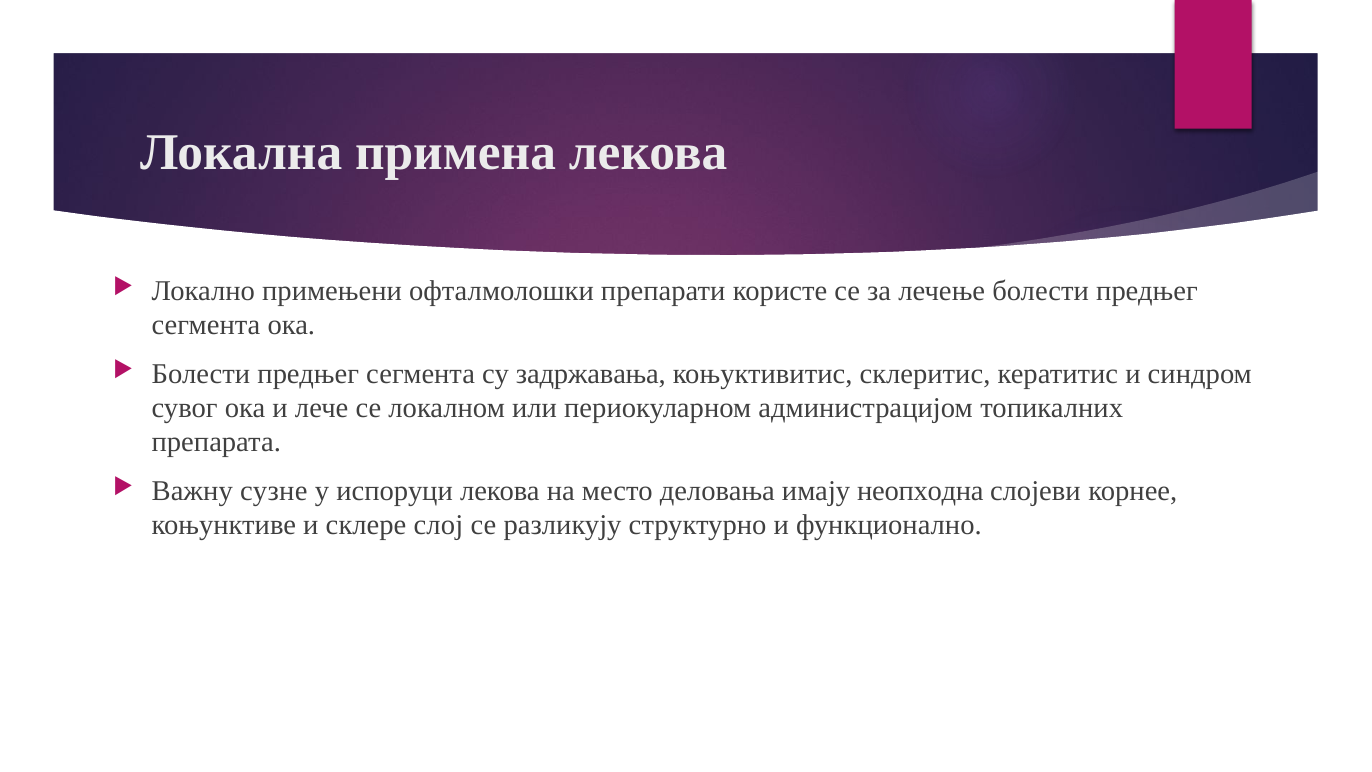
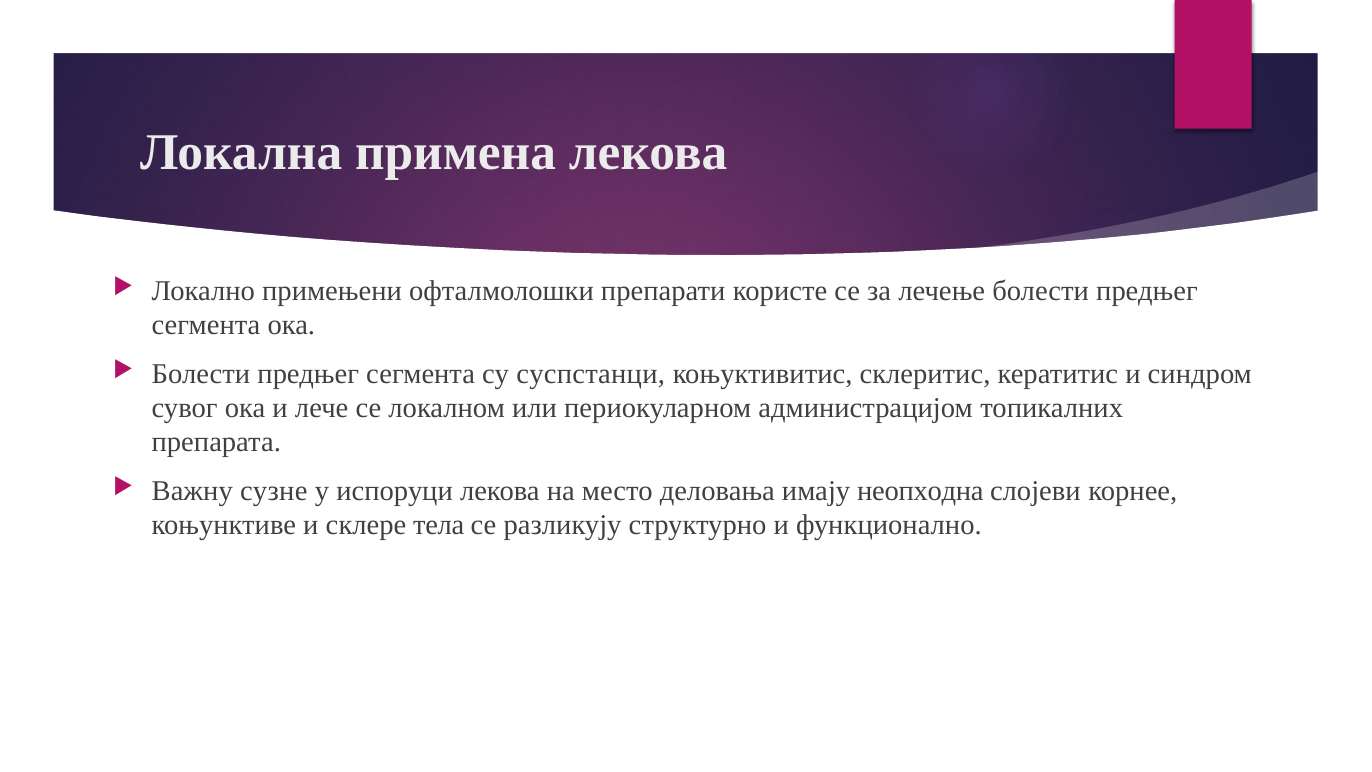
задржавања: задржавања -> суспстанци (591, 374)
слој: слој -> тела (439, 525)
